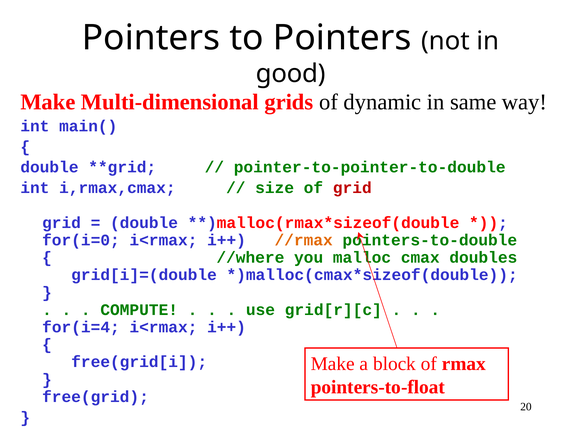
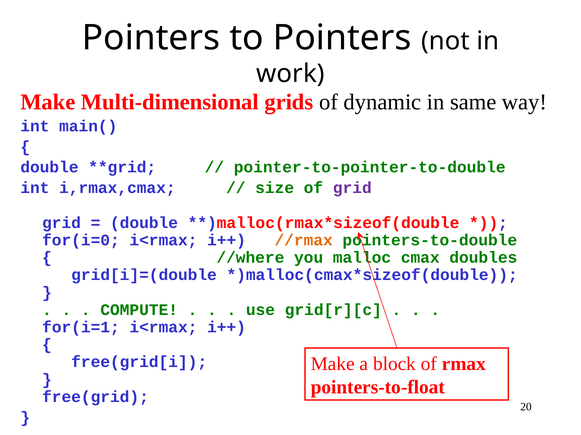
good: good -> work (290, 74)
grid colour: red -> purple (352, 188)
for(i=4: for(i=4 -> for(i=1 (81, 328)
